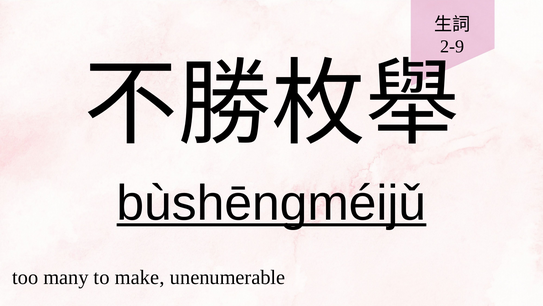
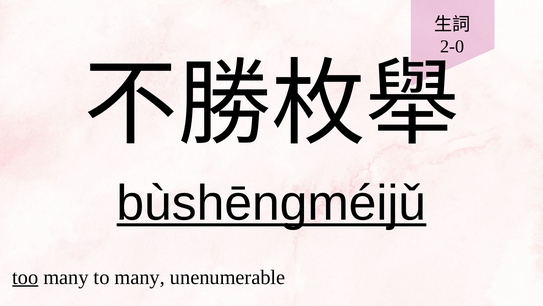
2-9: 2-9 -> 2-0 (452, 46)
too underline: none -> present (25, 277)
to make: make -> many (140, 277)
